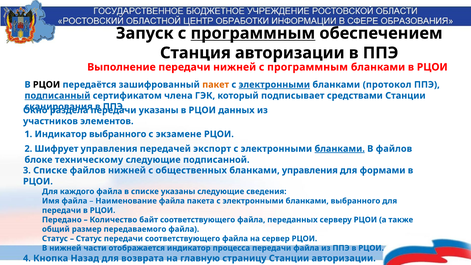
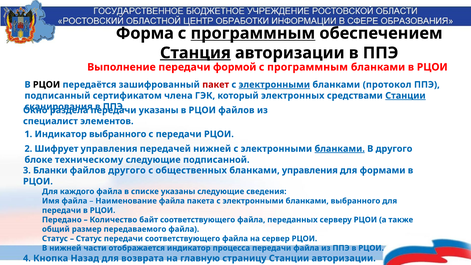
Запуск: Запуск -> Форма (145, 33)
Станция underline: none -> present (195, 53)
передачи нижней: нижней -> формой (235, 67)
пакет colour: orange -> red (216, 85)
подписанный underline: present -> none (57, 96)
подписывает: подписывает -> электронных (293, 96)
Станции underline: none -> present (405, 96)
РЦОИ данных: данных -> файлов (236, 110)
участников: участников -> специалист (50, 121)
с экзамене: экзамене -> передачи (179, 134)
передачей экспорт: экспорт -> нижней (212, 149)
В файлов: файлов -> другого (394, 149)
3 Списке: Списке -> Бланки (50, 170)
файлов нижней: нижней -> другого (127, 170)
